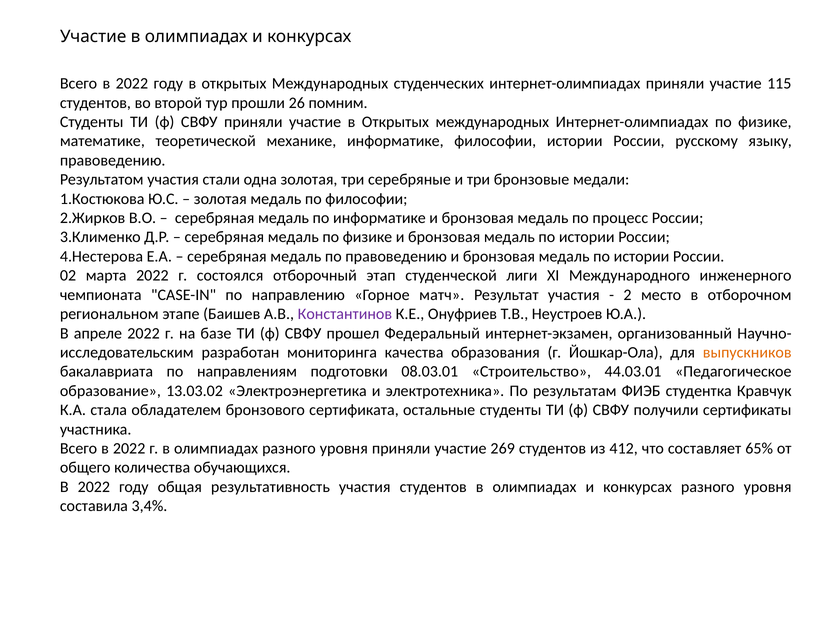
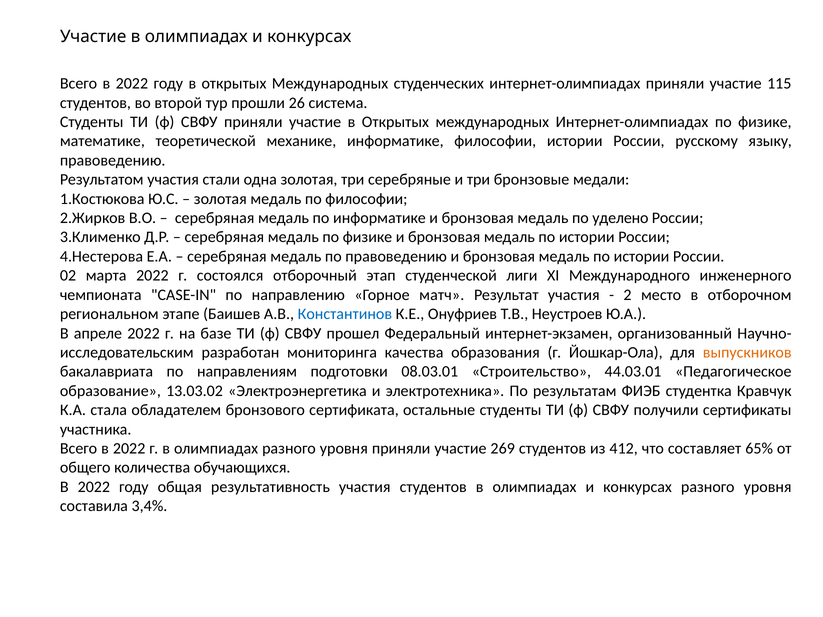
помним: помним -> система (338, 103)
процесс: процесс -> уделено (620, 218)
Константинов colour: purple -> blue (345, 314)
